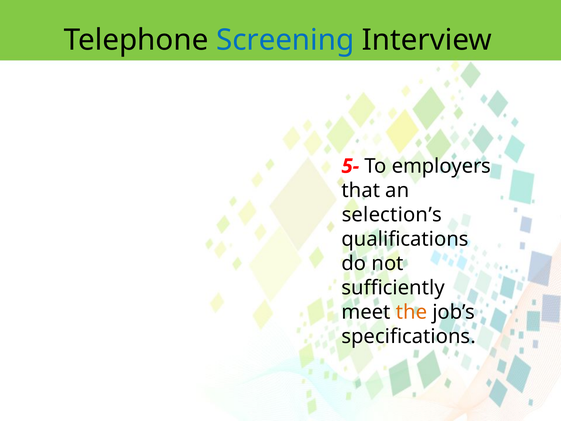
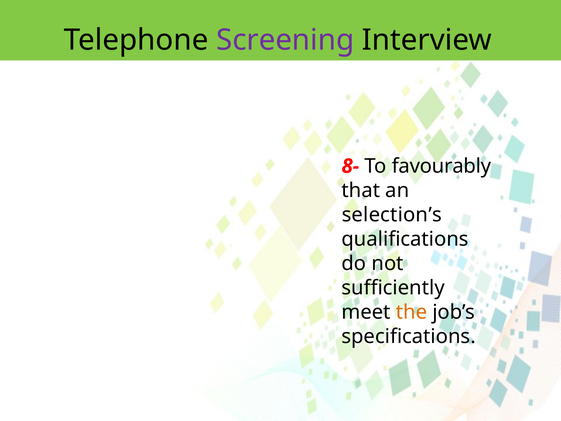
Screening colour: blue -> purple (285, 40)
5-: 5- -> 8- (350, 166)
employers: employers -> favourably (441, 166)
